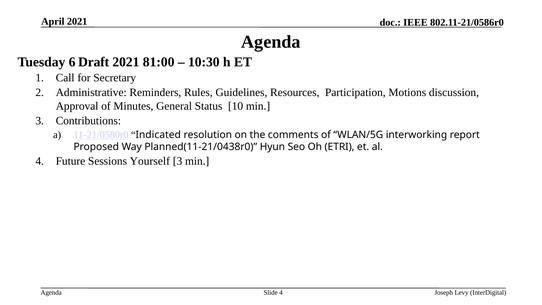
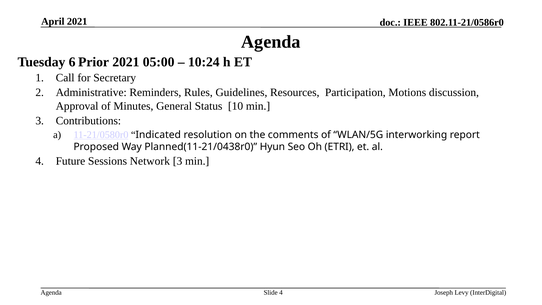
Draft: Draft -> Prior (94, 62)
81:00: 81:00 -> 05:00 (159, 62)
10:30: 10:30 -> 10:24 (204, 62)
Yourself: Yourself -> Network (150, 161)
